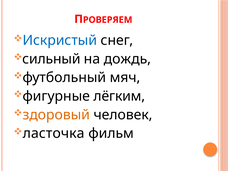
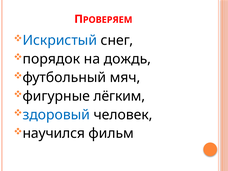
сильный: сильный -> порядок (51, 59)
здоровый colour: orange -> blue (56, 115)
ласточка: ласточка -> научился (54, 133)
